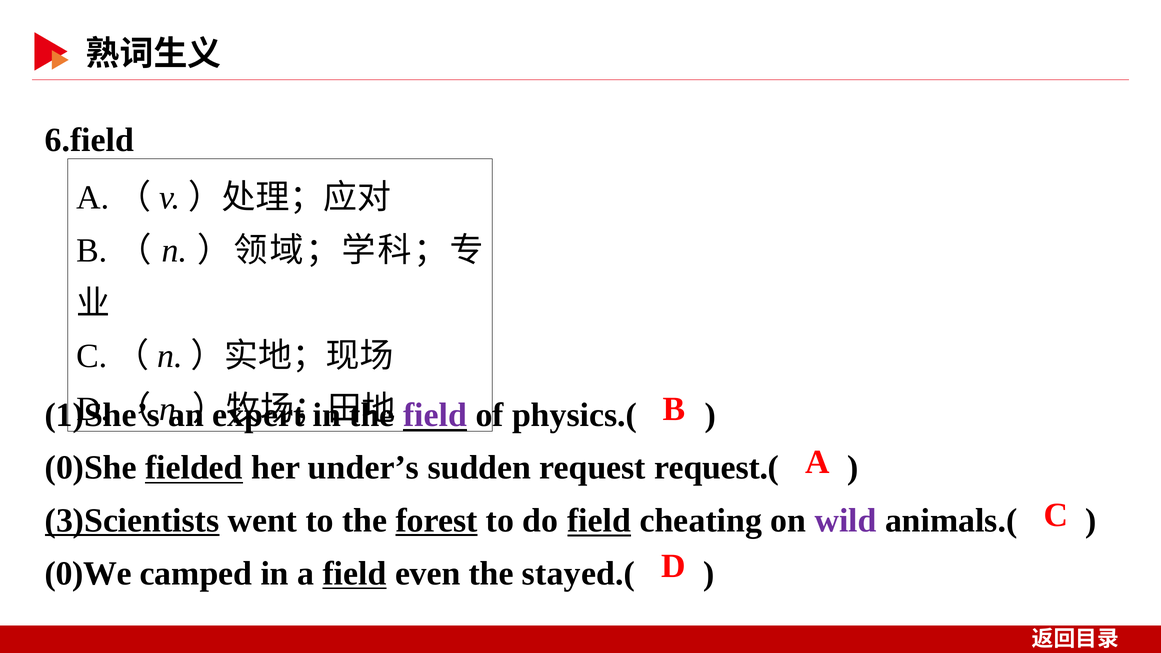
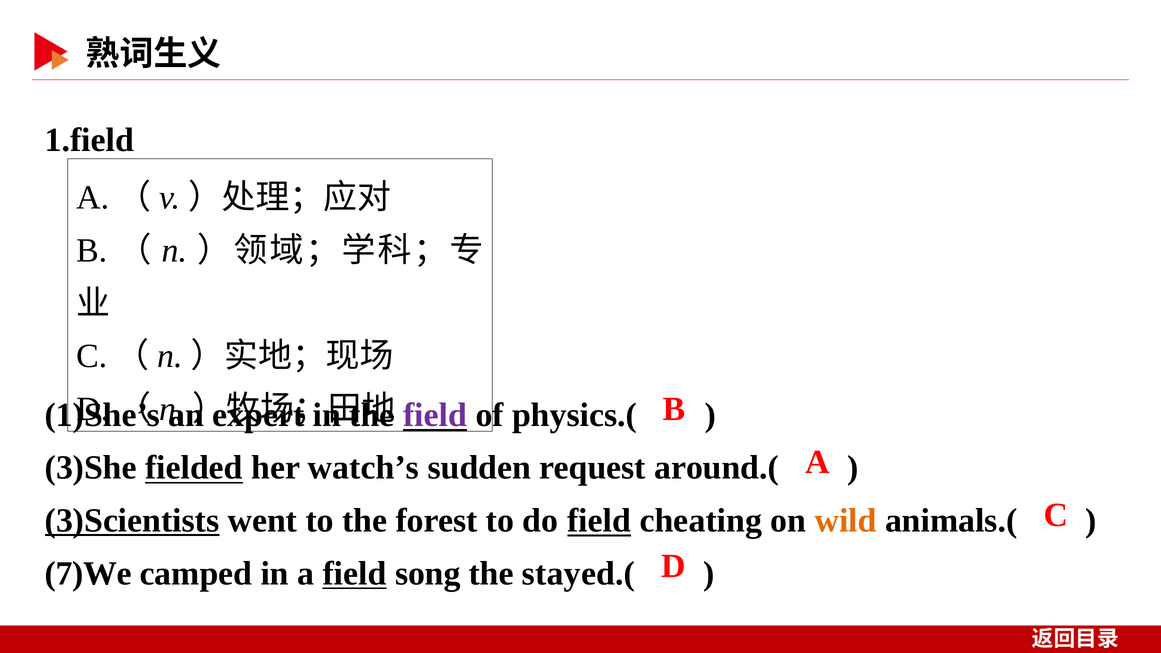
6.field: 6.field -> 1.field (89, 140)
0)She: 0)She -> 3)She (91, 468)
under’s: under’s -> watch’s (364, 468)
request.(: request.( -> around.( (717, 468)
forest underline: present -> none (437, 521)
wild colour: purple -> orange (846, 521)
0)We: 0)We -> 7)We (88, 573)
even: even -> song (428, 573)
